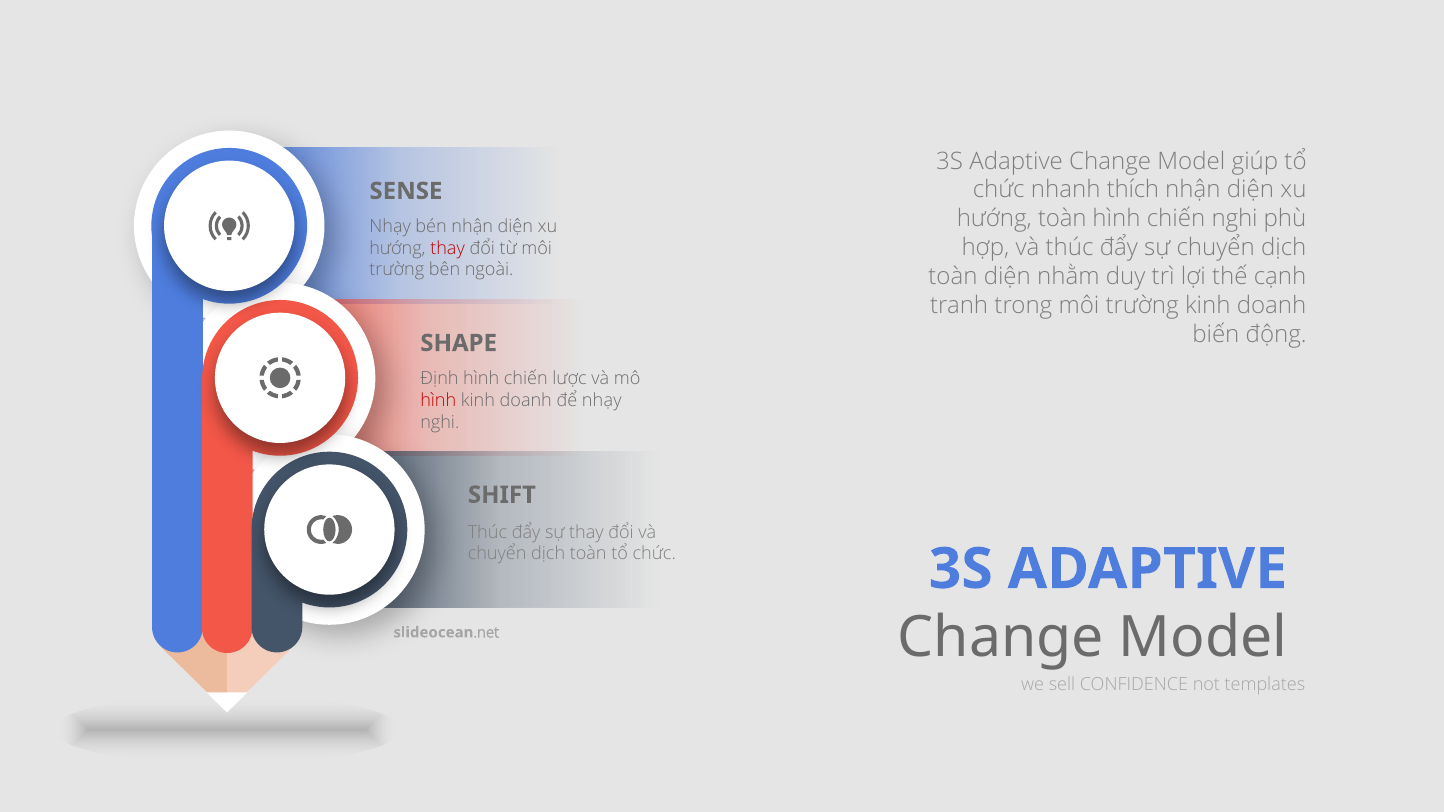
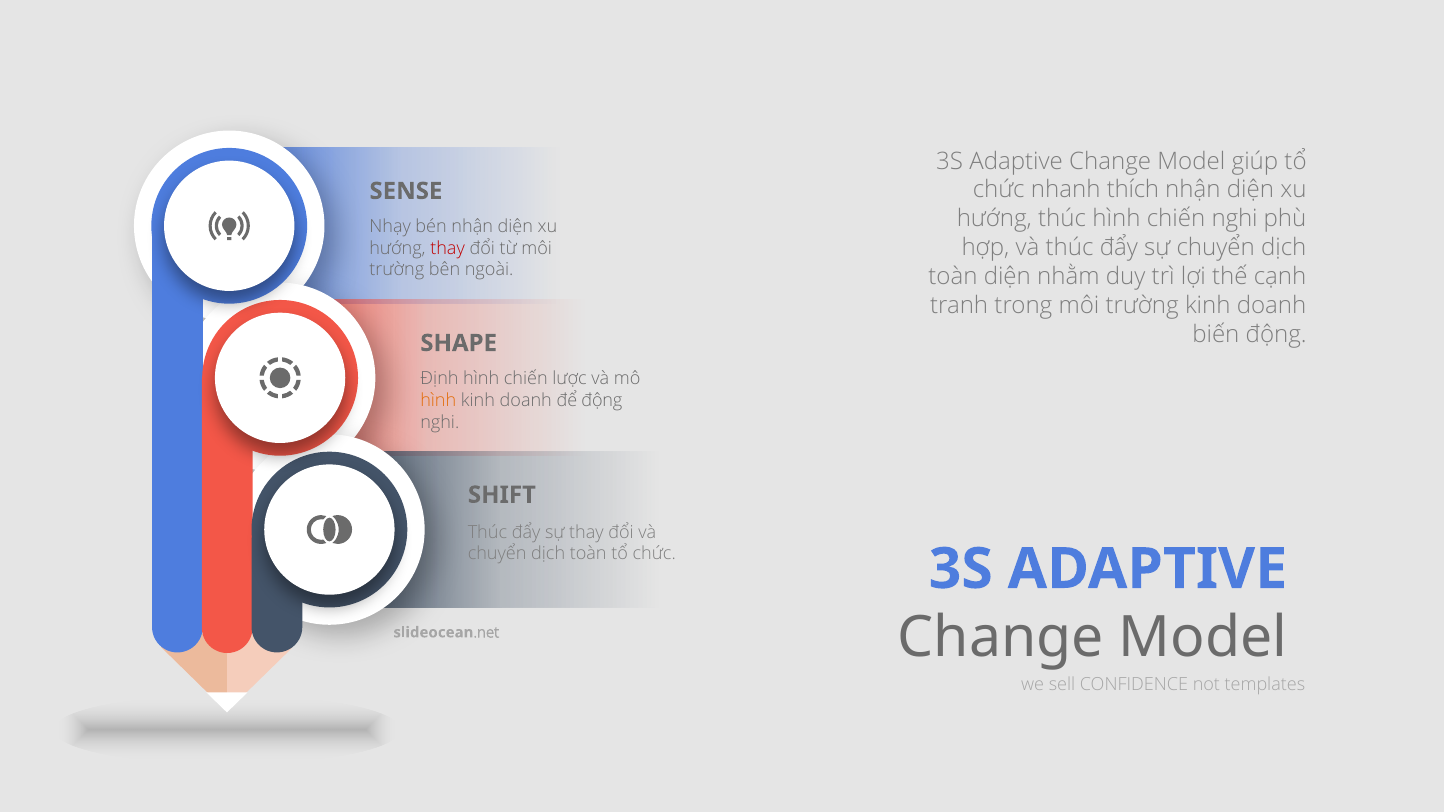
hướng toàn: toàn -> thúc (1062, 219)
hình colour: red -> orange (438, 401)
để nhạy: nhạy -> động (602, 401)
